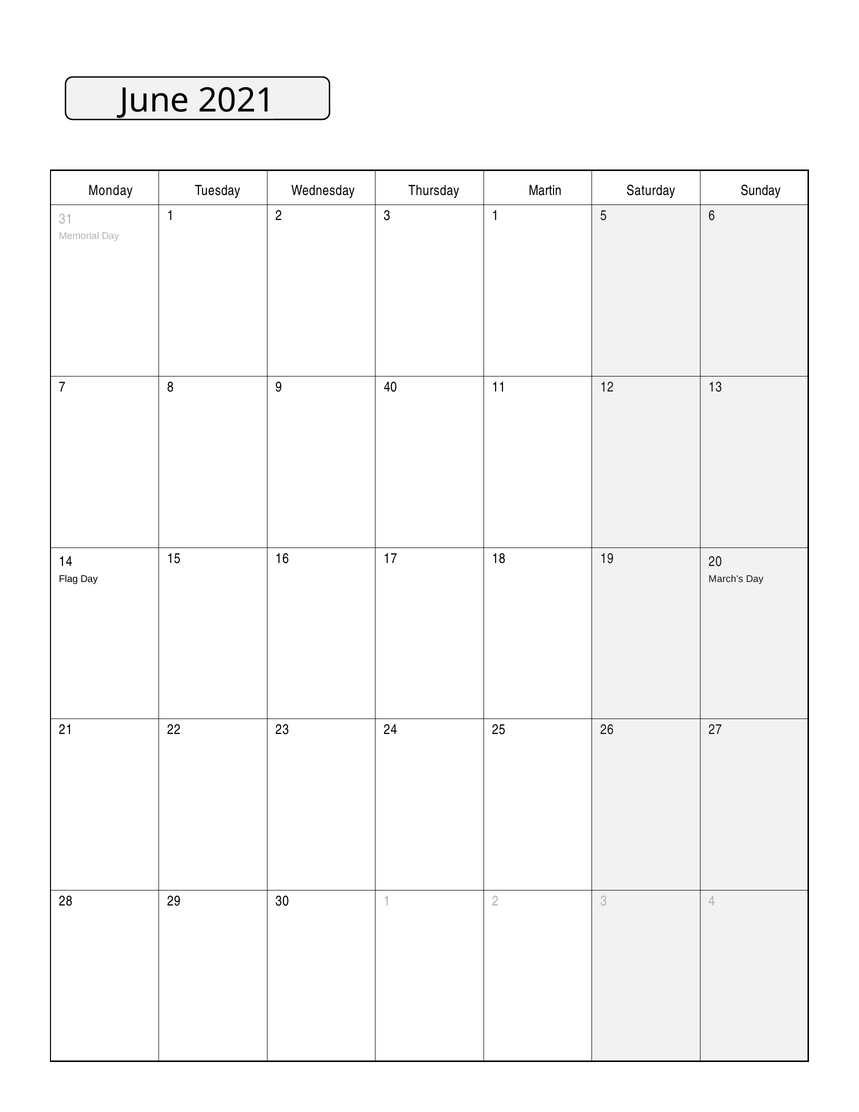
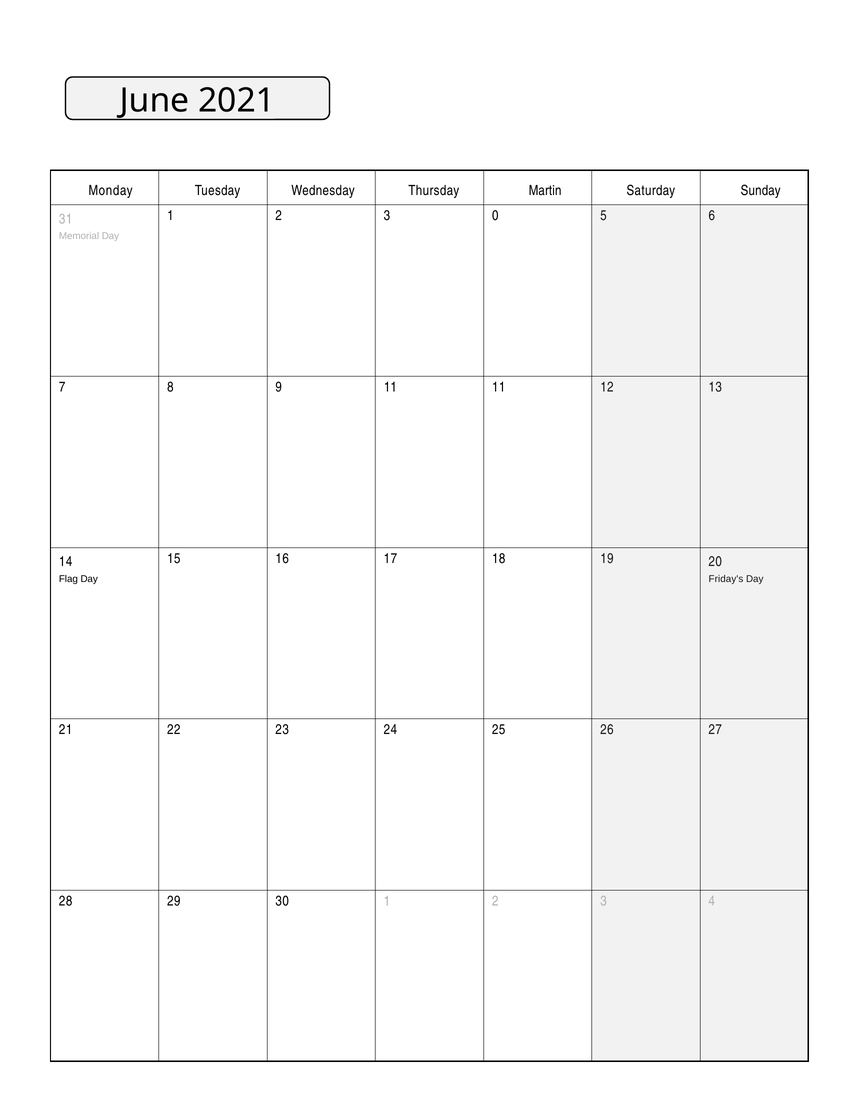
3 1: 1 -> 0 (495, 216)
9 40: 40 -> 11 (390, 387)
March's: March's -> Friday's (726, 579)
